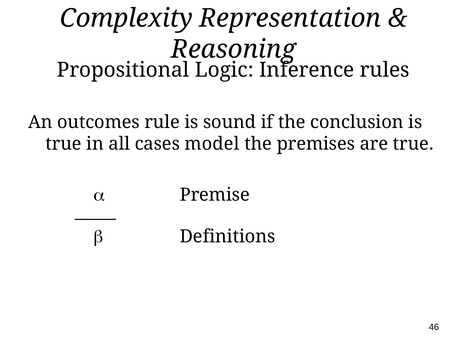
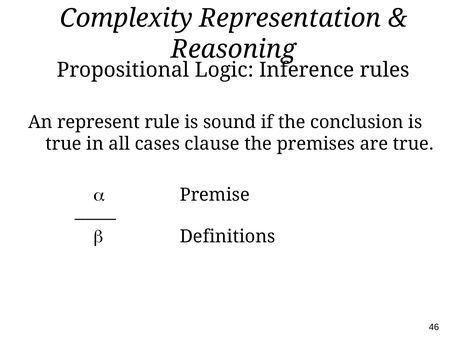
outcomes: outcomes -> represent (98, 122)
model: model -> clause (212, 144)
